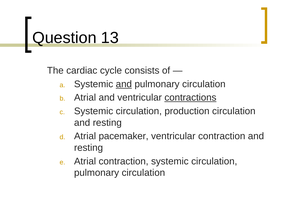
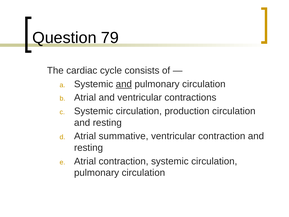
13: 13 -> 79 (110, 38)
contractions underline: present -> none (190, 97)
pacemaker: pacemaker -> summative (124, 136)
